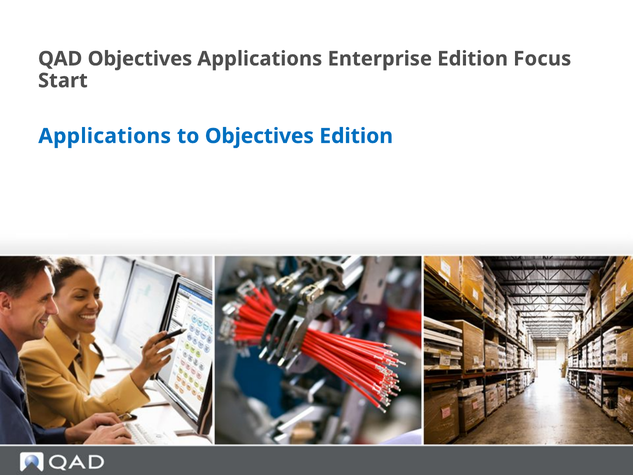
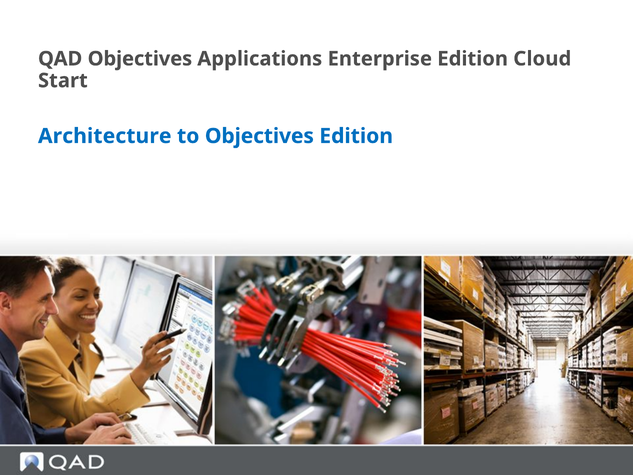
Focus: Focus -> Cloud (542, 59)
Applications: Applications -> Architecture (105, 136)
